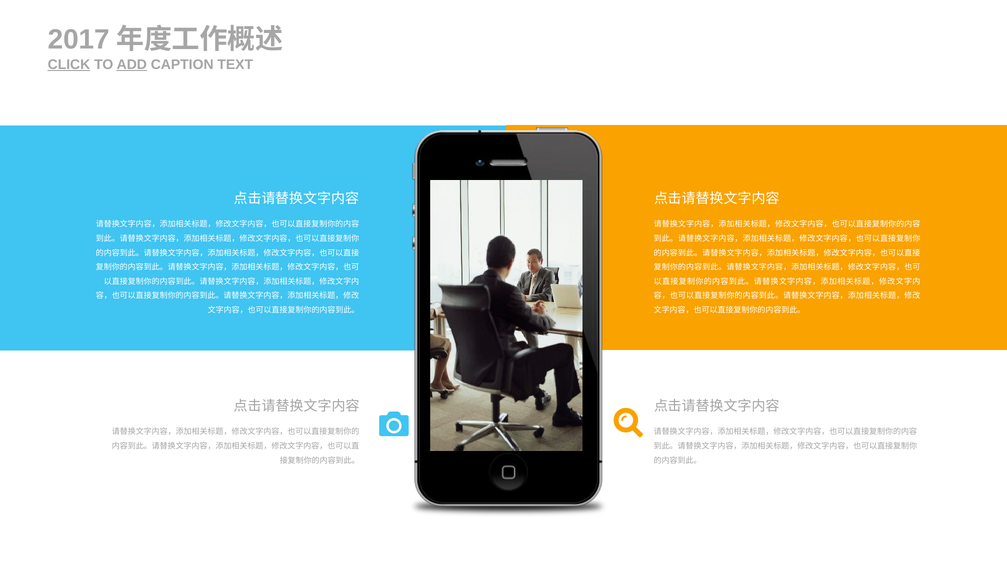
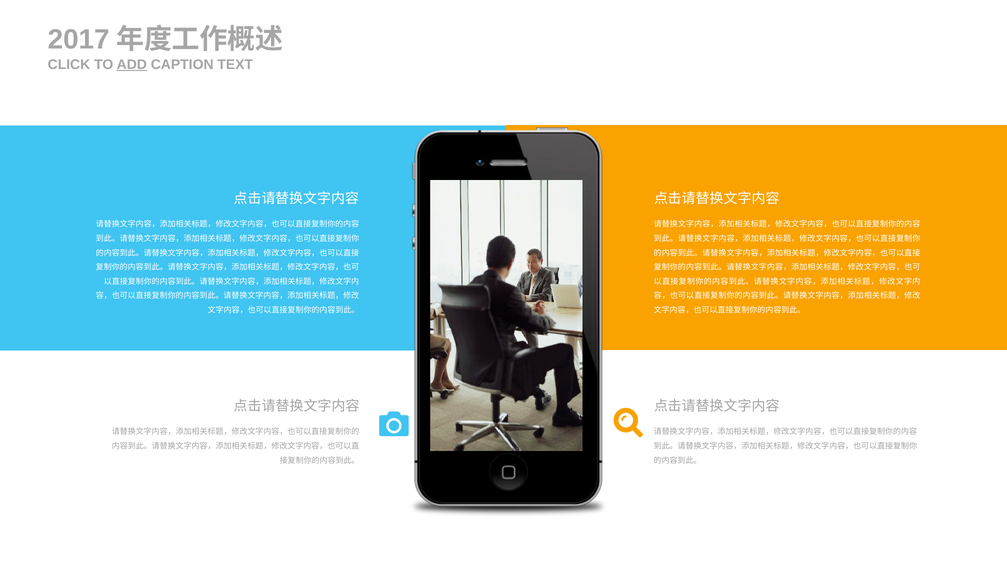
CLICK underline: present -> none (69, 65)
